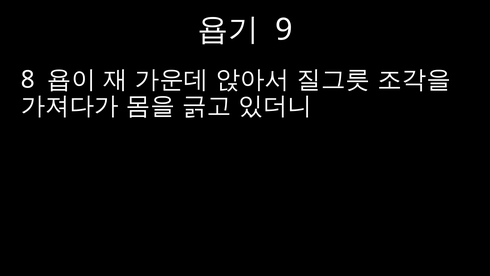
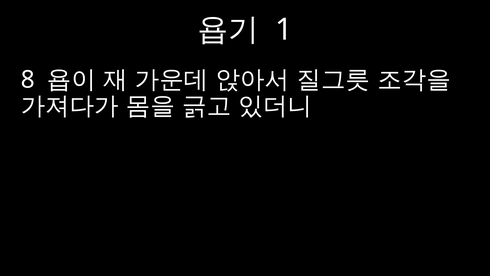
9: 9 -> 1 (284, 30)
